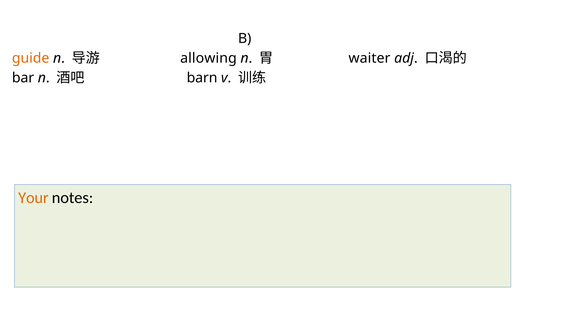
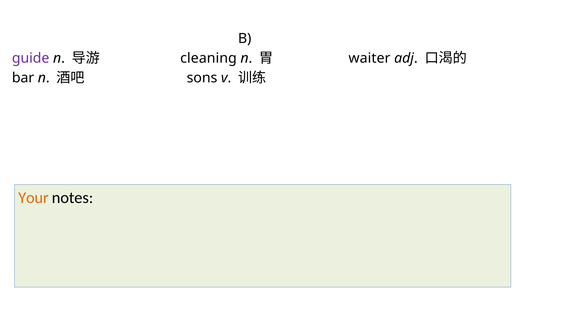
guide colour: orange -> purple (31, 58)
allowing: allowing -> cleaning (208, 58)
barn: barn -> sons (202, 78)
